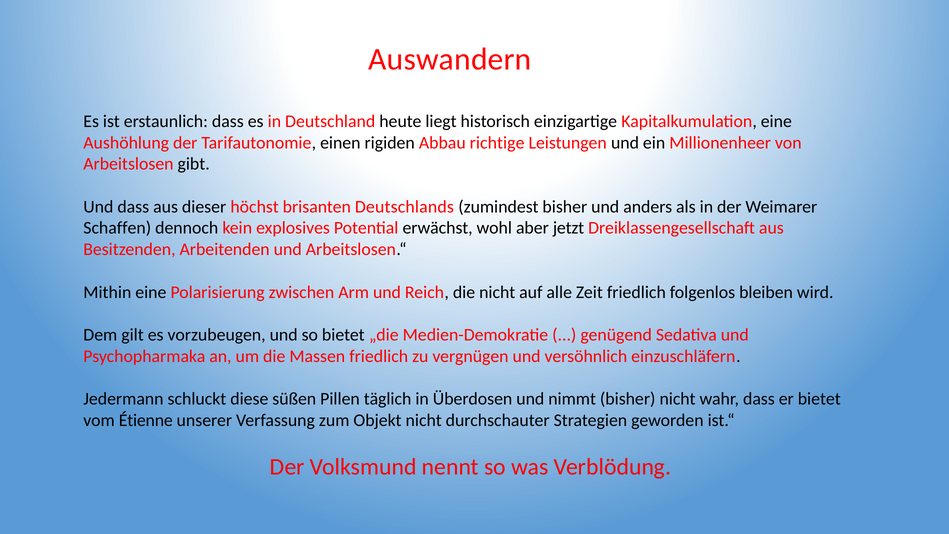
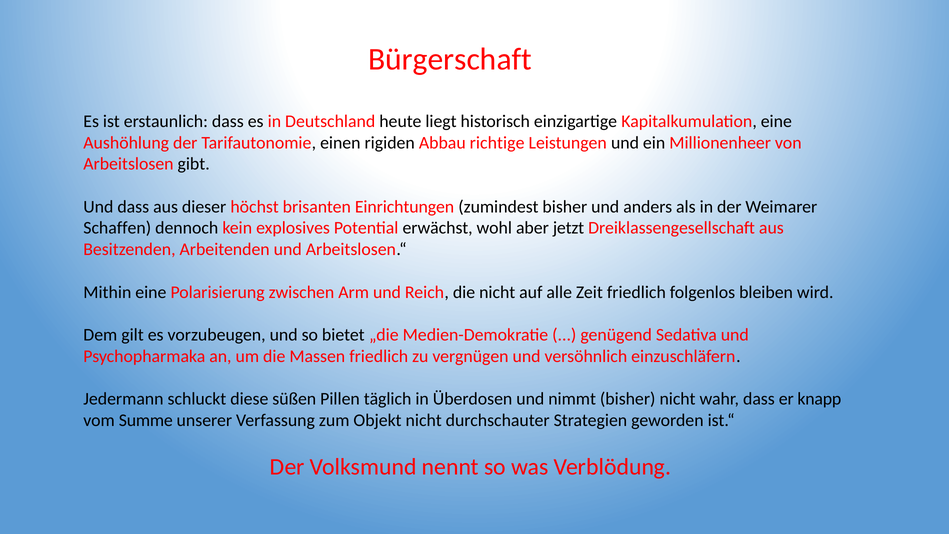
Auswandern: Auswandern -> Bürgerschaft (450, 59)
Deutschlands: Deutschlands -> Einrichtungen (404, 207)
er bietet: bietet -> knapp (819, 399)
Étienne: Étienne -> Summe (146, 420)
